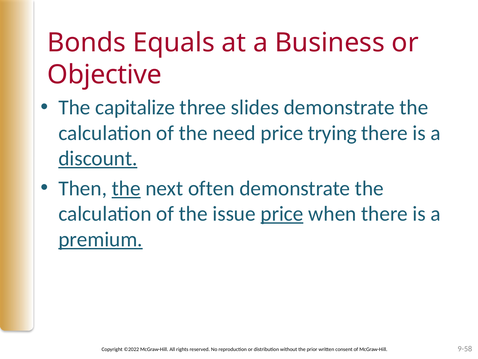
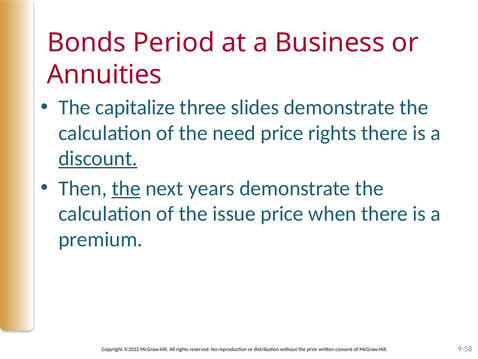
Equals: Equals -> Period (174, 43)
Objective: Objective -> Annuities (104, 74)
price trying: trying -> rights (332, 133)
often: often -> years (211, 188)
price underline: present -> none (282, 214)
premium underline: present -> none (101, 239)
